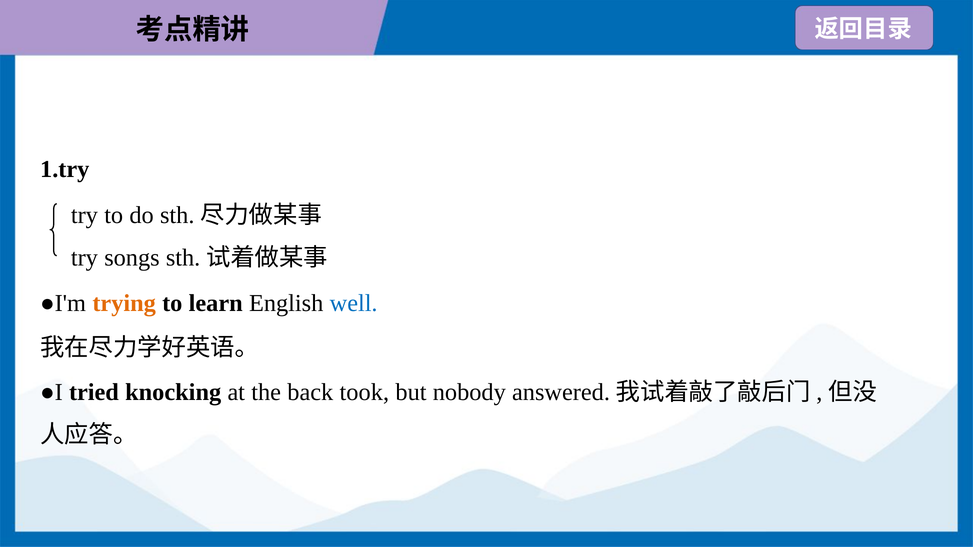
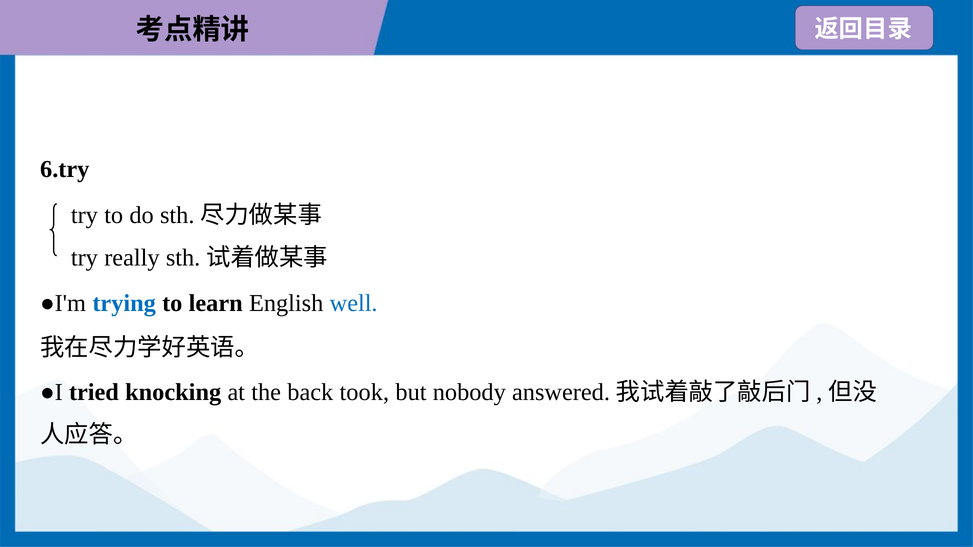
1.try: 1.try -> 6.try (65, 169)
songs: songs -> really (132, 258)
trying colour: orange -> blue (124, 303)
